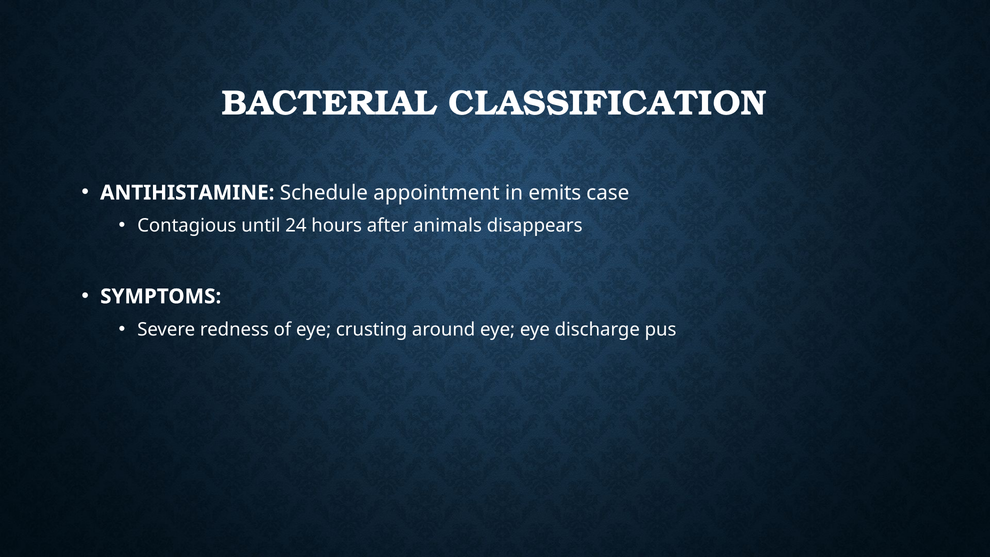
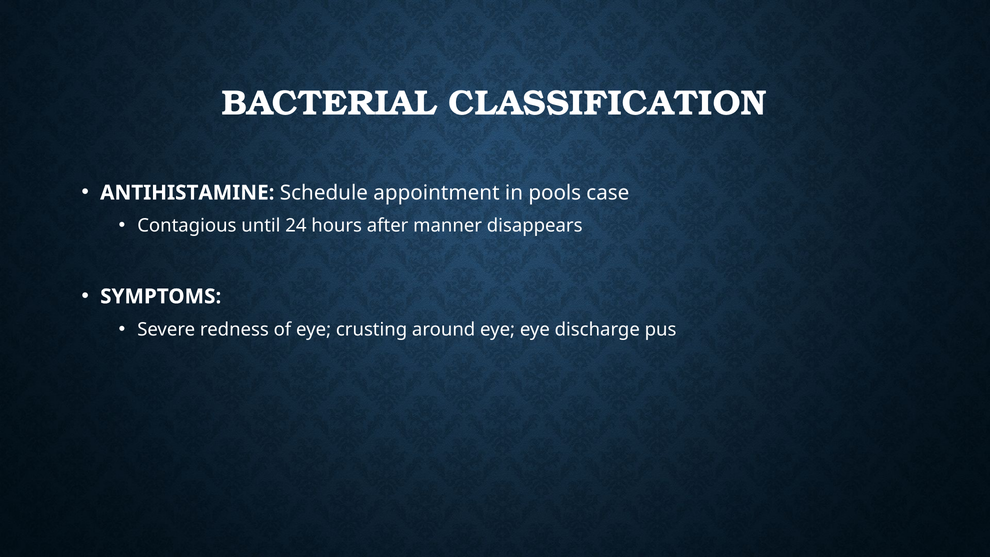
emits: emits -> pools (555, 193)
animals: animals -> manner (448, 226)
